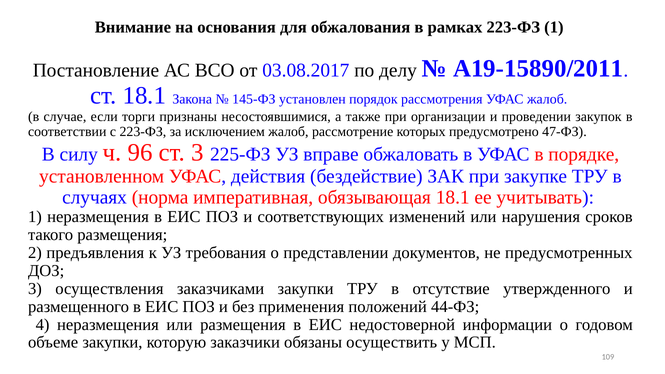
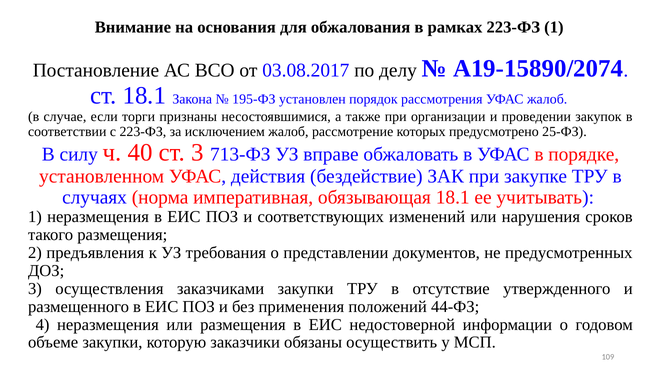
А19-15890/2011: А19-15890/2011 -> А19-15890/2074 (538, 69)
145-ФЗ: 145-ФЗ -> 195-ФЗ (254, 99)
47-ФЗ: 47-ФЗ -> 25-ФЗ (564, 132)
96: 96 -> 40 (140, 152)
225-ФЗ: 225-ФЗ -> 713-ФЗ (240, 154)
